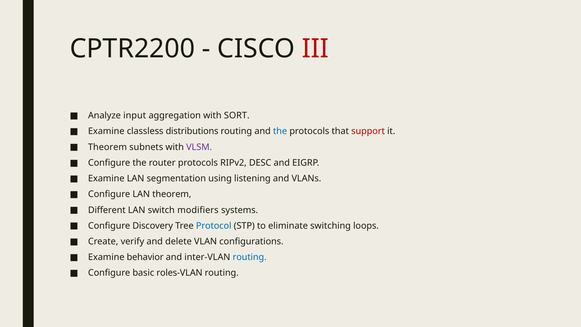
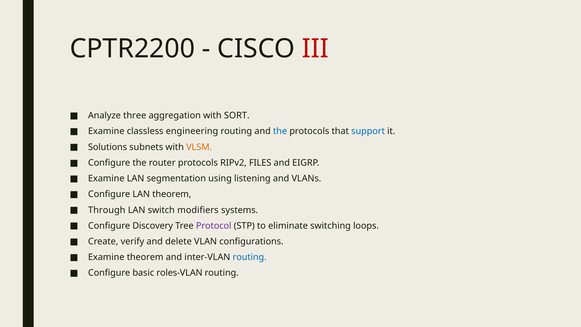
input: input -> three (135, 115)
distributions: distributions -> engineering (192, 131)
support colour: red -> blue (368, 131)
Theorem: Theorem -> Solutions (108, 147)
VLSM colour: purple -> orange (199, 147)
DESC: DESC -> FILES (260, 163)
Different: Different -> Through (107, 210)
Protocol colour: blue -> purple (214, 226)
Examine behavior: behavior -> theorem (145, 257)
